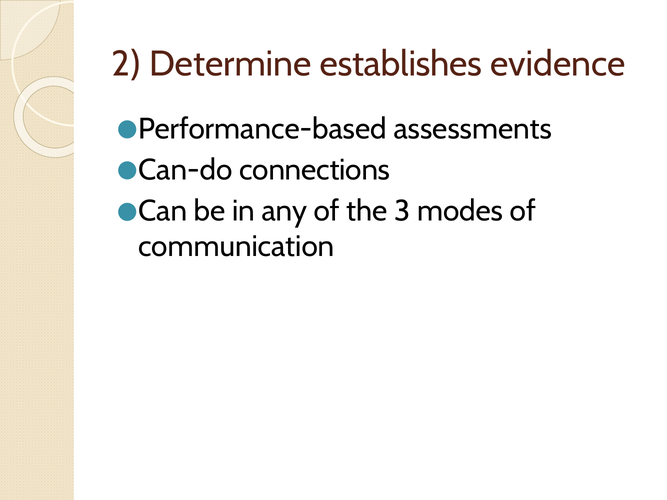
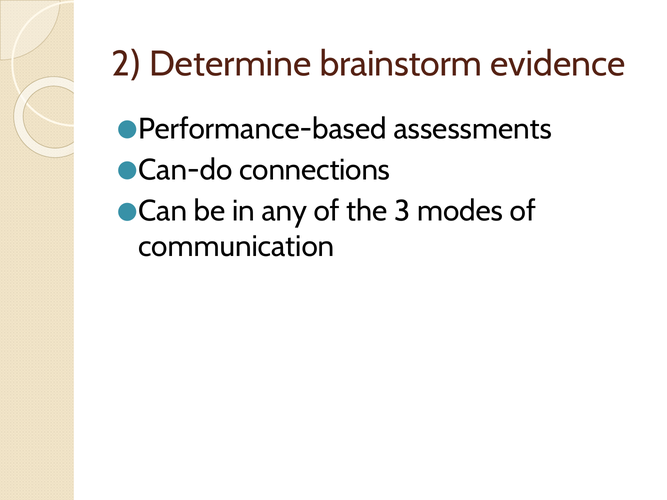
establishes: establishes -> brainstorm (401, 64)
